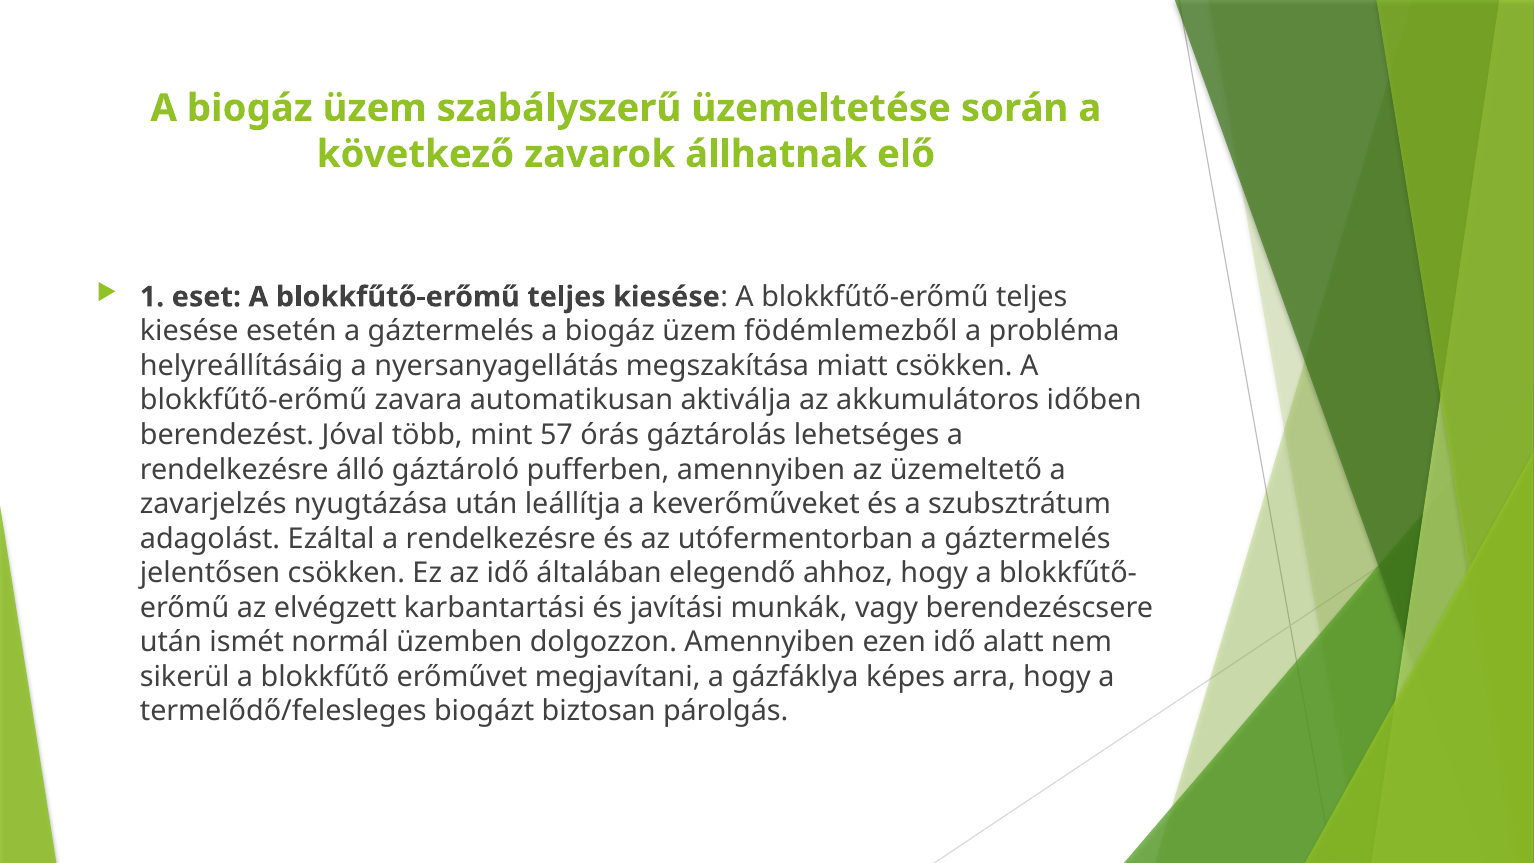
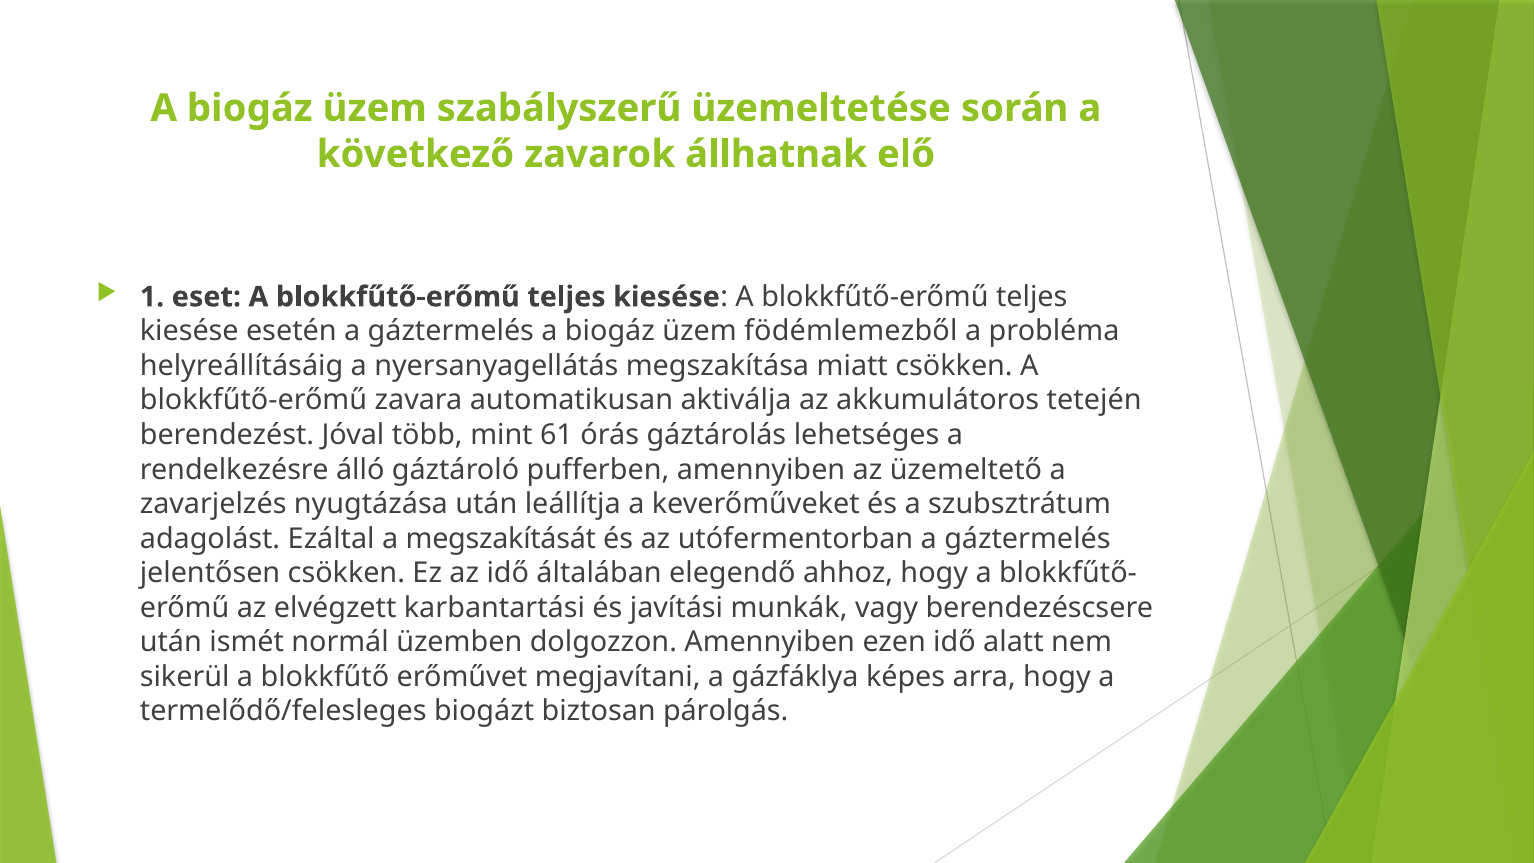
időben: időben -> tetején (1094, 400)
57: 57 -> 61 (556, 435)
Ezáltal a rendelkezésre: rendelkezésre -> megszakítását (501, 538)
